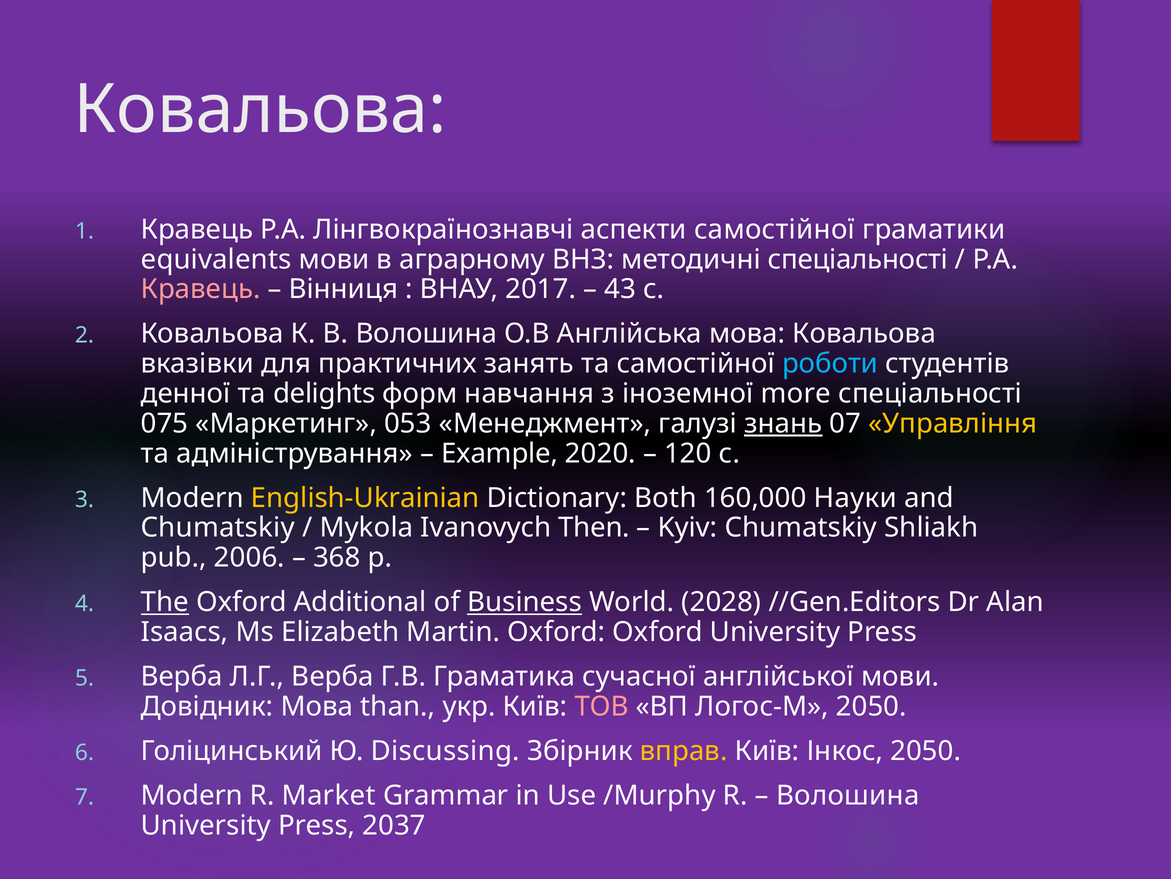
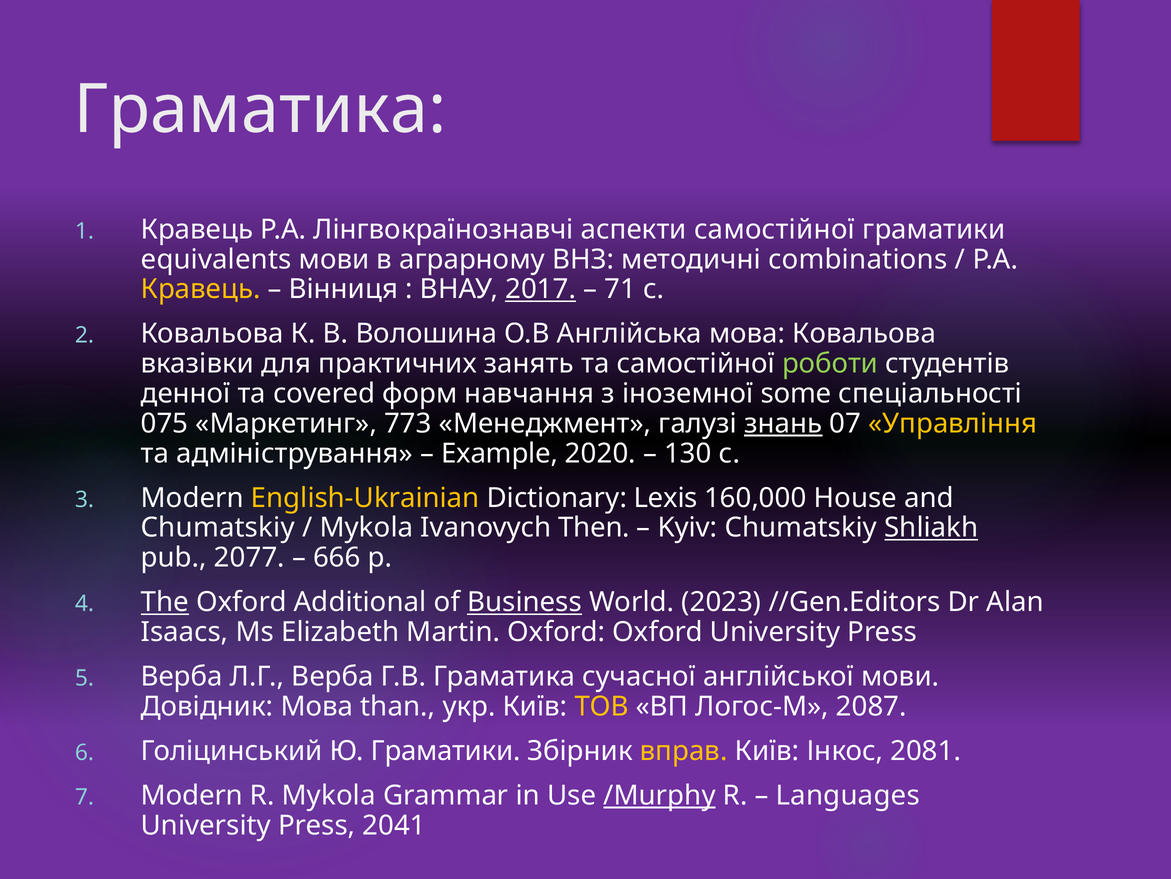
Ковальова: Ковальова -> Граматика (260, 110)
методичні спеціальності: спеціальності -> combinations (858, 259)
Кравець colour: pink -> yellow (201, 289)
2017 underline: none -> present (541, 289)
43: 43 -> 71 (620, 289)
роботи colour: light blue -> light green (830, 363)
delights: delights -> covered (324, 393)
more: more -> some (796, 393)
053: 053 -> 773 (408, 423)
120: 120 -> 130 (688, 453)
Both: Both -> Lexis (666, 498)
Науки: Науки -> House (855, 498)
Shliakh underline: none -> present (931, 527)
2006: 2006 -> 2077 (249, 557)
368: 368 -> 666 (337, 557)
2028: 2028 -> 2023 (721, 602)
ТОВ colour: pink -> yellow (602, 706)
Логос-М 2050: 2050 -> 2087 (871, 706)
Ю Discussing: Discussing -> Граматики (446, 751)
Інкос 2050: 2050 -> 2081 (926, 751)
R Market: Market -> Mykola (329, 795)
/Murphy underline: none -> present (660, 795)
Волошина: Волошина -> Languages (848, 795)
2037: 2037 -> 2041 (394, 825)
